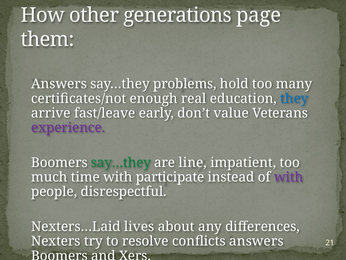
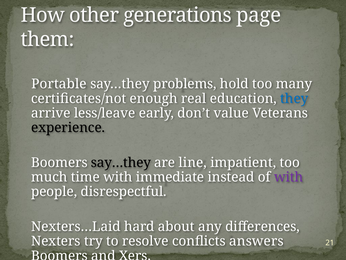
Answers: Answers -> Portable (59, 84)
fast/leave: fast/leave -> less/leave (105, 113)
experience colour: purple -> black (68, 127)
say…they colour: green -> black (121, 162)
participate: participate -> immediate (170, 177)
lives: lives -> hard (139, 226)
